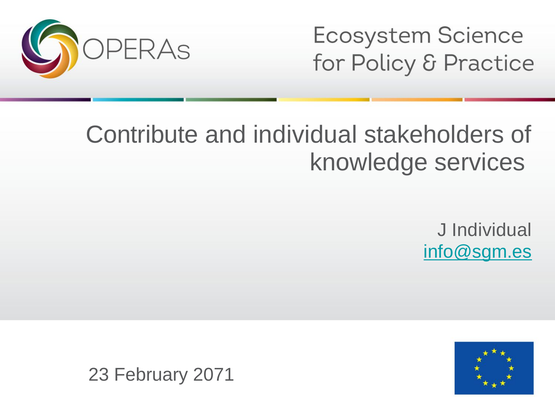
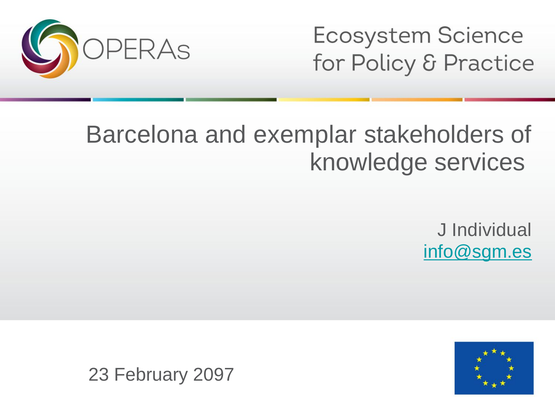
Contribute: Contribute -> Barcelona (142, 135)
and individual: individual -> exemplar (305, 135)
2071: 2071 -> 2097 (214, 375)
